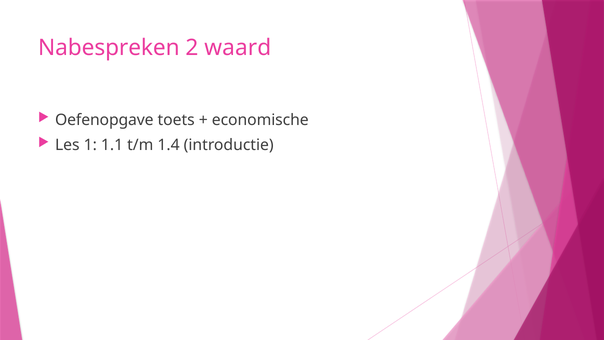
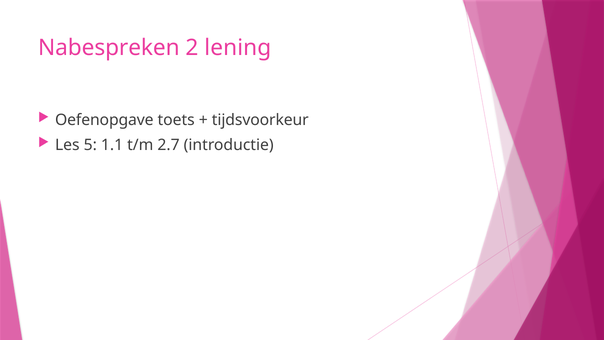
waard: waard -> lening (238, 48)
economische: economische -> tijdsvoorkeur (260, 120)
1: 1 -> 5 (90, 145)
1.4: 1.4 -> 2.7 (169, 145)
